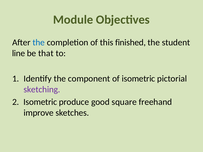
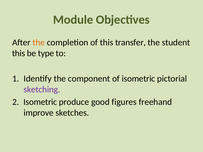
the colour: blue -> orange (39, 43)
finished: finished -> transfer (130, 43)
line: line -> this (19, 53)
that: that -> type (46, 53)
square: square -> figures (124, 102)
